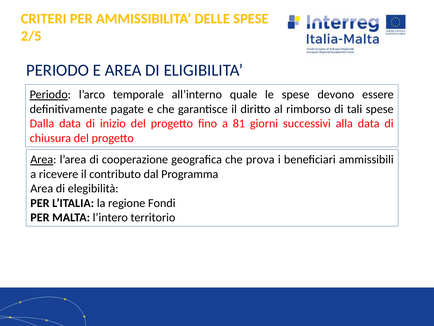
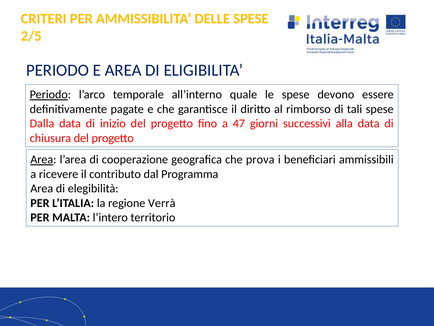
81: 81 -> 47 (239, 123)
Fondi: Fondi -> Verrà (162, 203)
